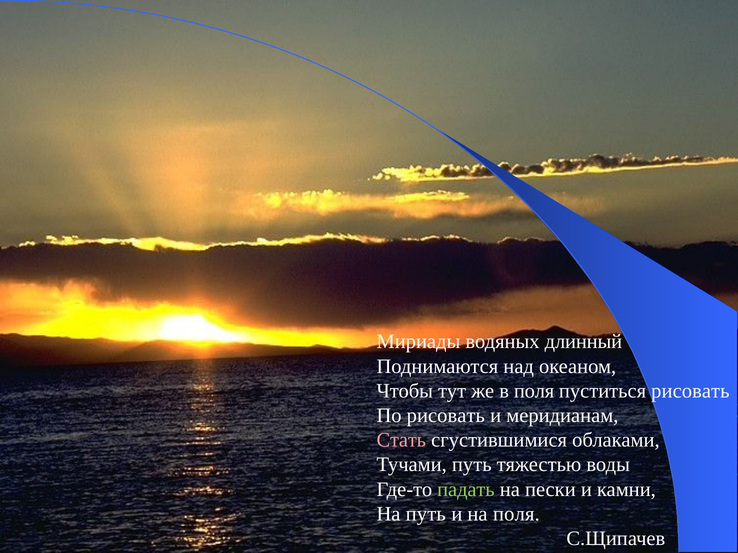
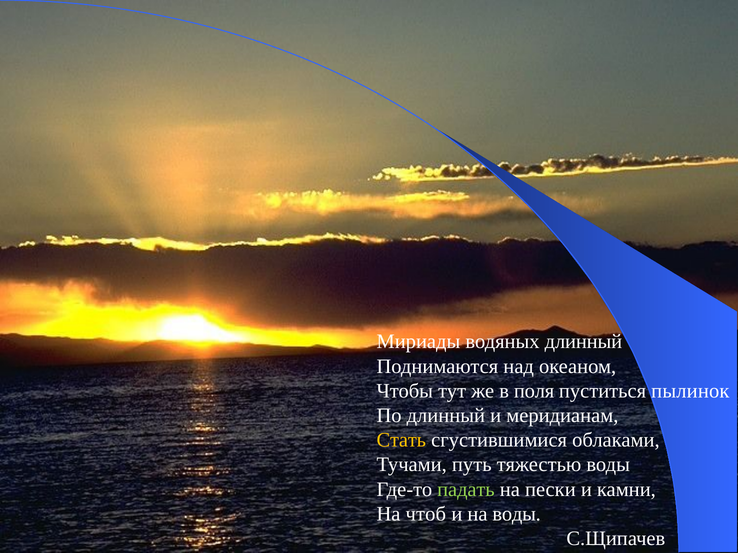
пуститься рисовать: рисовать -> пылинок (690, 391)
По рисовать: рисовать -> длинный (446, 416)
Стать colour: pink -> yellow (401, 440)
На путь: путь -> чтоб (426, 514)
на поля: поля -> воды (517, 514)
